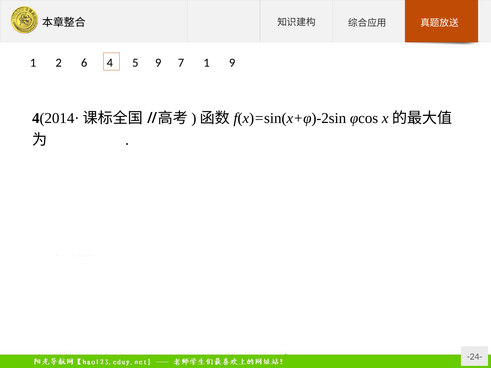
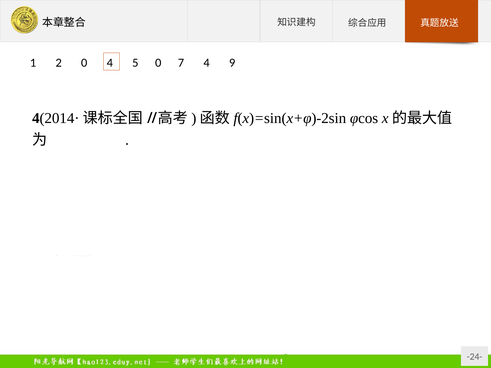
2 6: 6 -> 0 (84, 63)
5 9: 9 -> 0 (158, 63)
7 1: 1 -> 4 (207, 63)
